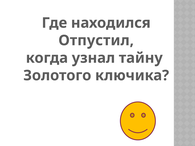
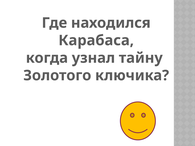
Отпустил: Отпустил -> Карабаса (96, 40)
